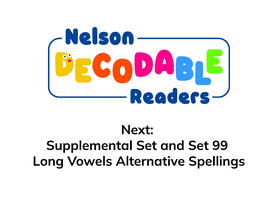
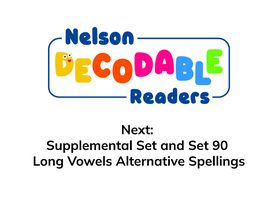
99: 99 -> 90 (220, 146)
